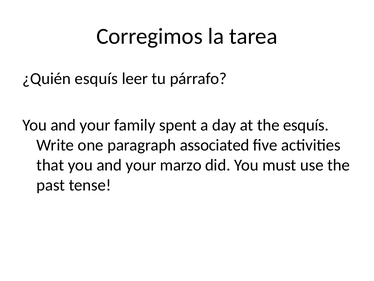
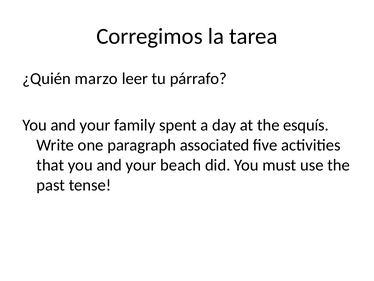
¿Quién esquís: esquís -> marzo (96, 78)
marzo: marzo -> beach (181, 165)
